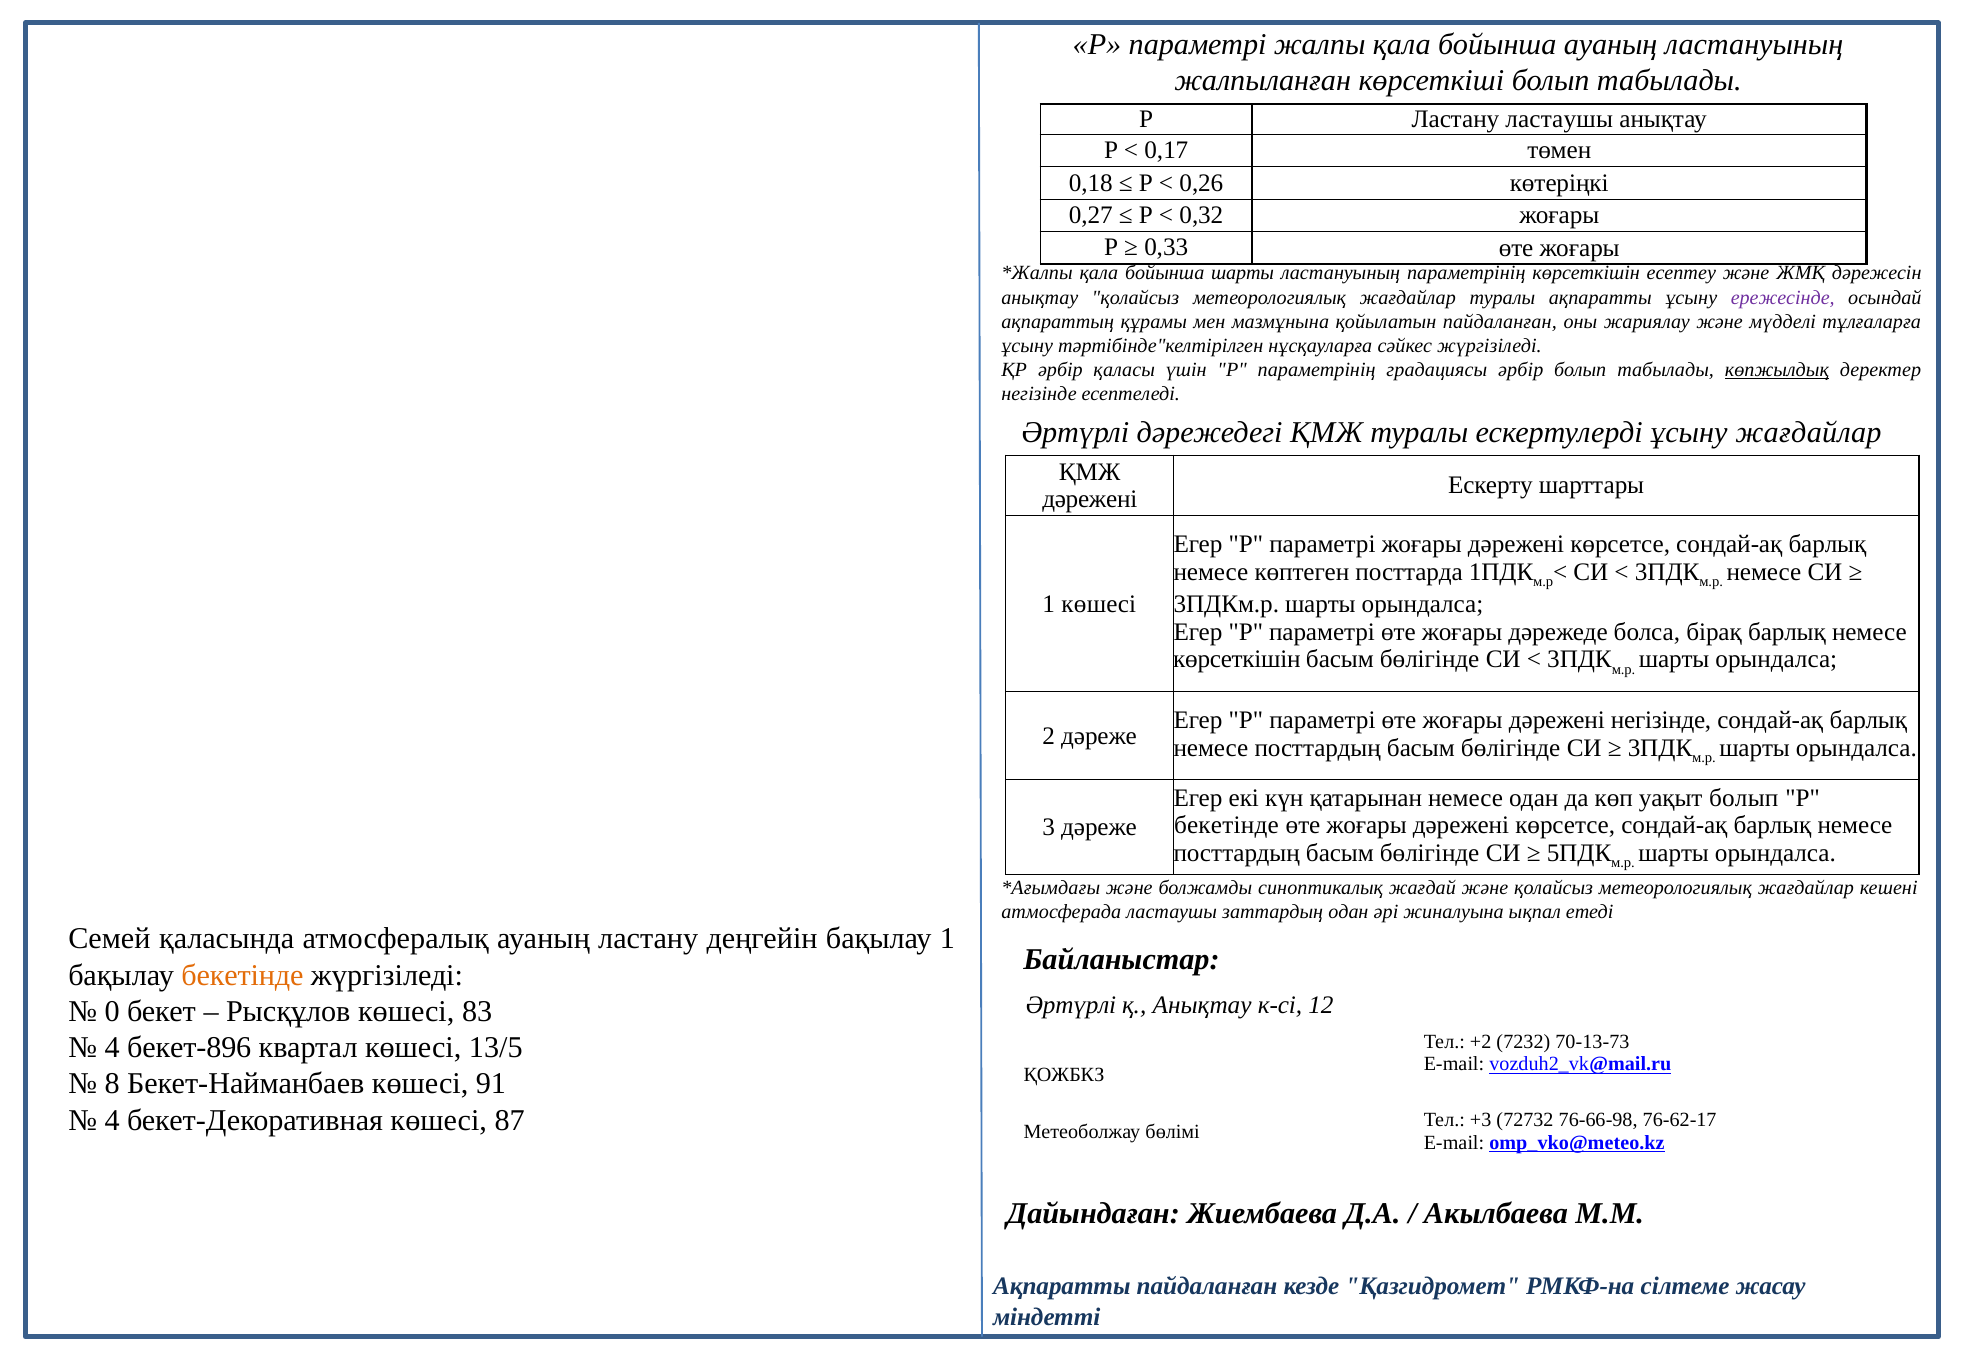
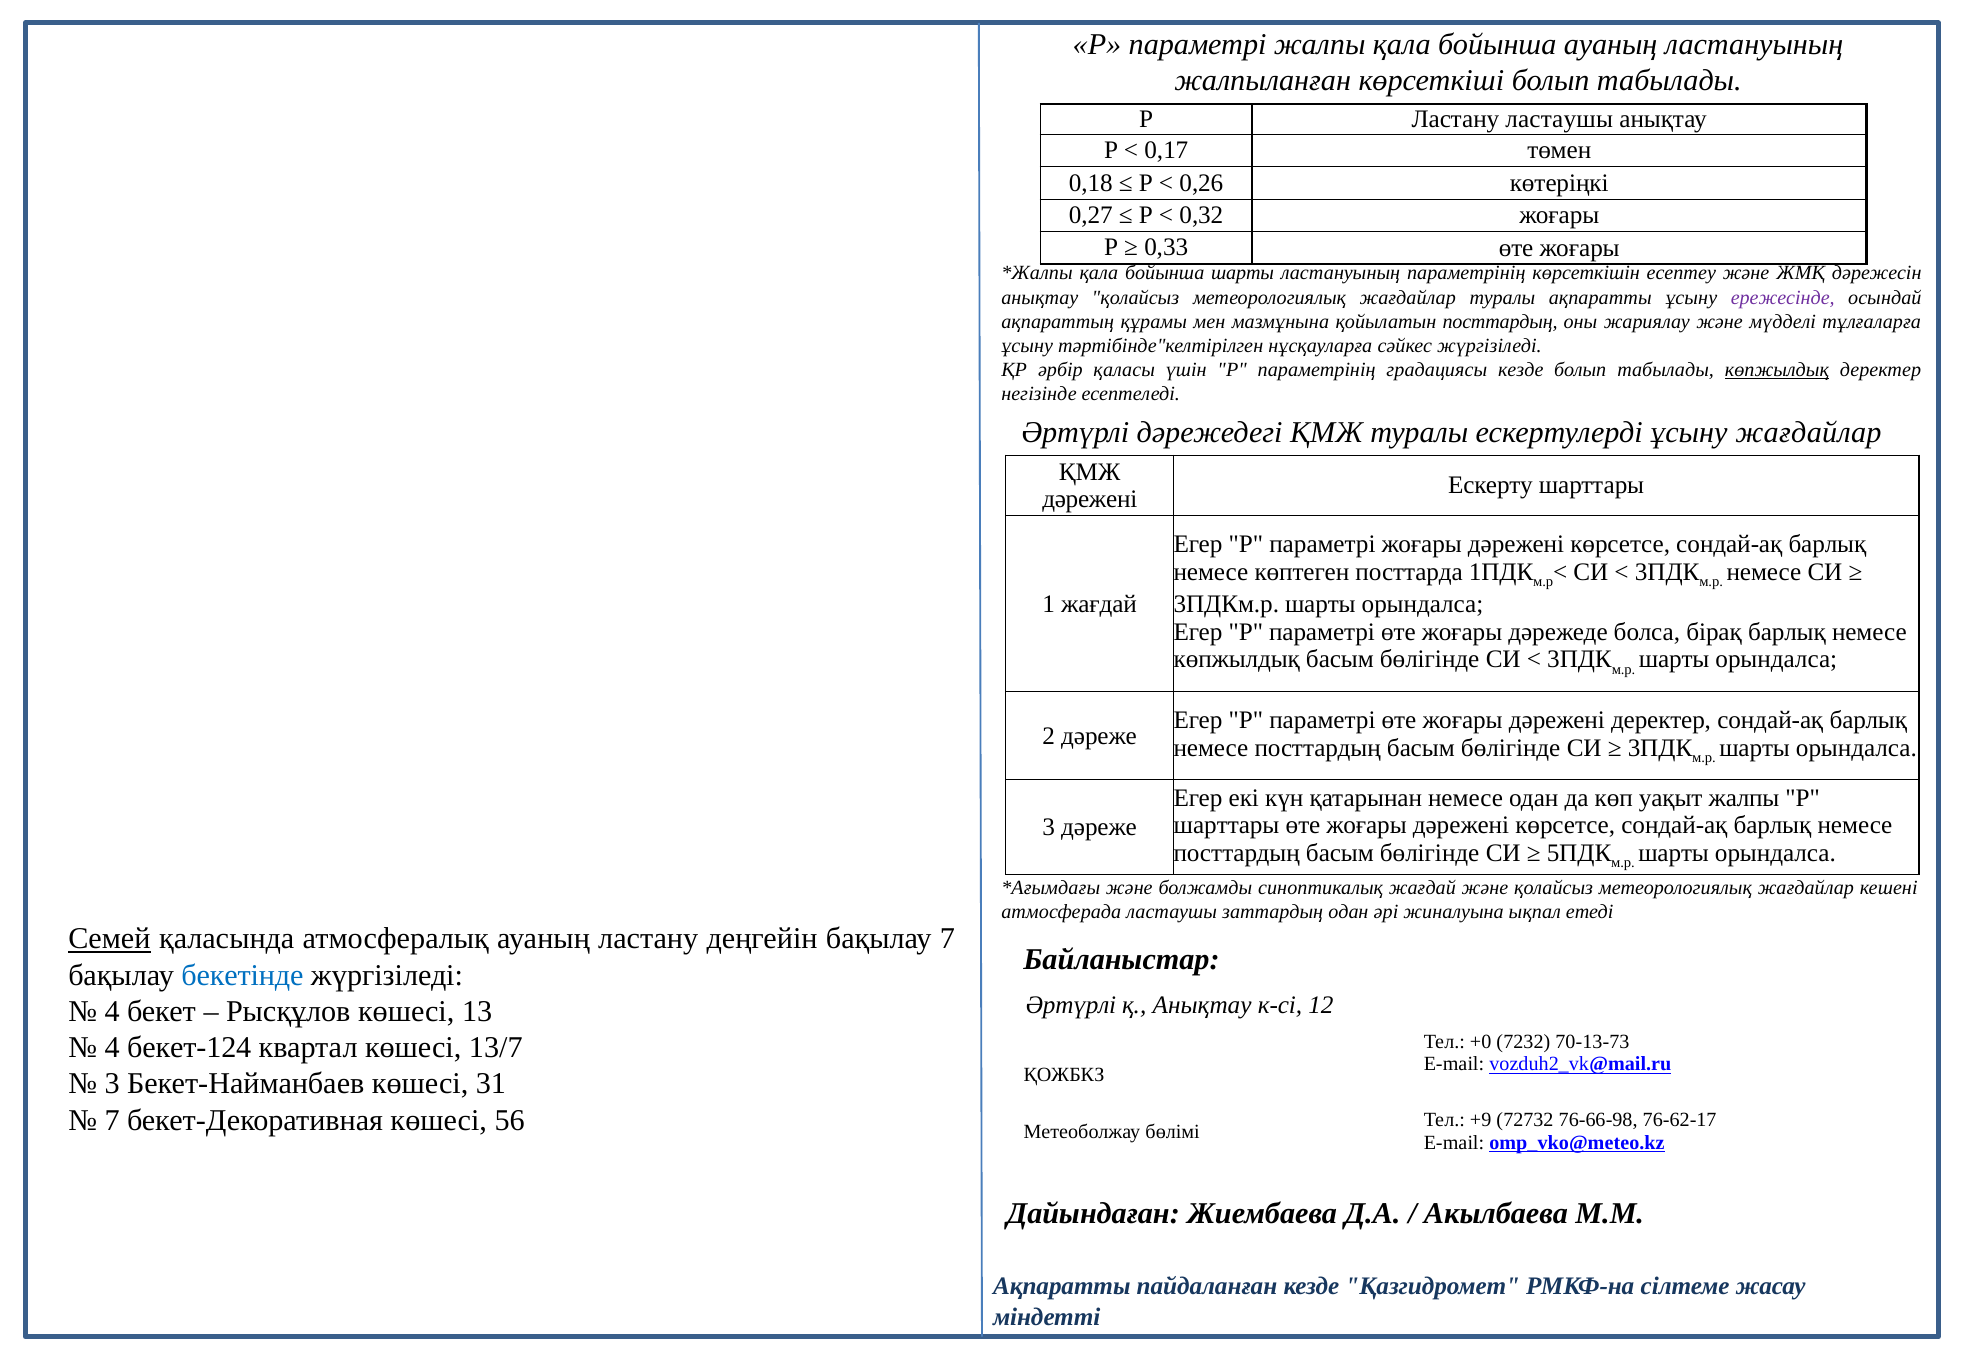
қойылатын пайдаланған: пайдаланған -> посттардың (1500, 322)
градациясы әрбір: әрбір -> кезде (1521, 370)
1 көшесі: көшесі -> жағдай (1099, 604)
көрсеткішін: көрсеткішін -> көпжылдық (1237, 659)
дәрежені негізінде: негізінде -> деректер (1661, 720)
уақыт болып: болып -> жалпы (1744, 798)
бекетінде: бекетінде -> шарттары (1227, 825)
Семей underline: none -> present (109, 939)
бақылау 1: 1 -> 7 (947, 939)
бекетінде colour: orange -> blue (243, 975)
0: 0 -> 4 (112, 1011)
83: 83 -> 13 (477, 1011)
+2: +2 -> +0 (1481, 1041)
бекет-896: бекет-896 -> бекет-124 (189, 1047)
13/5: 13/5 -> 13/7 (496, 1047)
8: 8 -> 3 (112, 1084)
91: 91 -> 31 (491, 1084)
4: 4 -> 7 (112, 1120)
87: 87 -> 56 (510, 1120)
+3: +3 -> +9 (1481, 1120)
